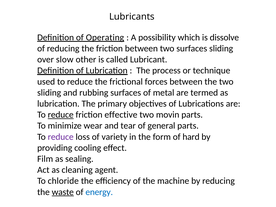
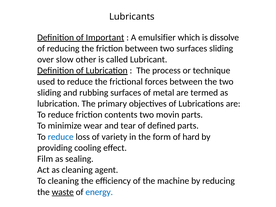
Operating: Operating -> Important (105, 37)
possibility: possibility -> emulsifier (157, 37)
reduce underline: present -> none (61, 115)
effective: effective -> contents (121, 115)
general: general -> defined (161, 126)
reduce colour: purple -> blue (61, 137)
To chloride: chloride -> cleaning (63, 181)
